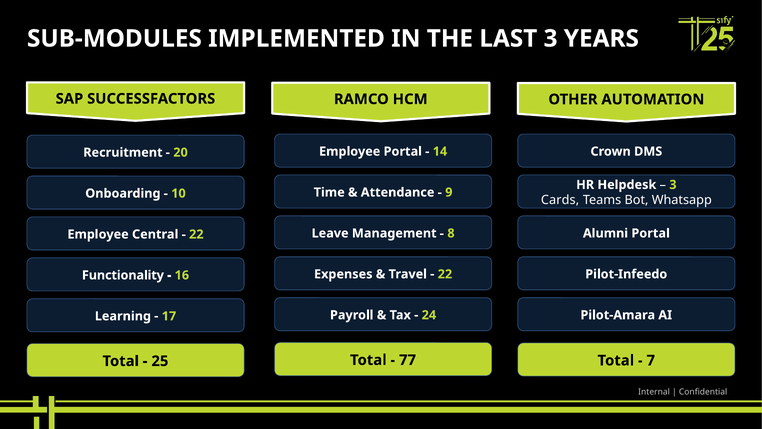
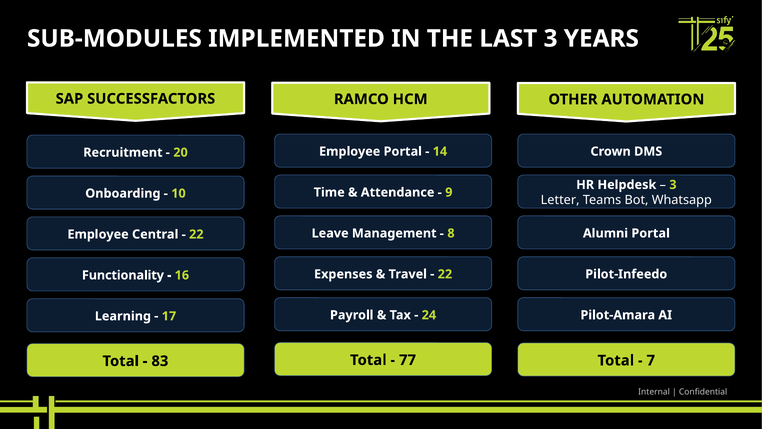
Cards: Cards -> Letter (560, 200)
25: 25 -> 83 (160, 361)
